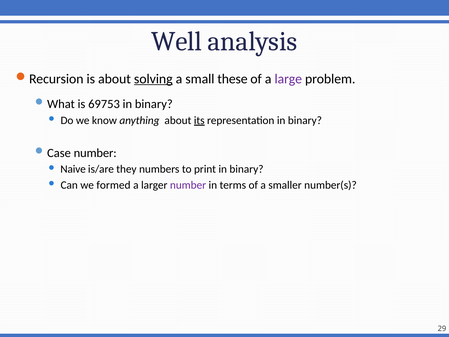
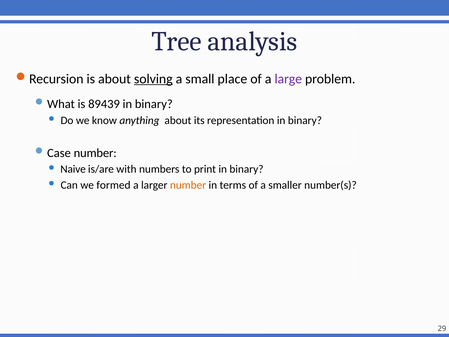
Well: Well -> Tree (176, 42)
these: these -> place (232, 79)
69753: 69753 -> 89439 (104, 104)
its underline: present -> none (199, 120)
they: they -> with (126, 169)
number colour: purple -> orange (188, 185)
